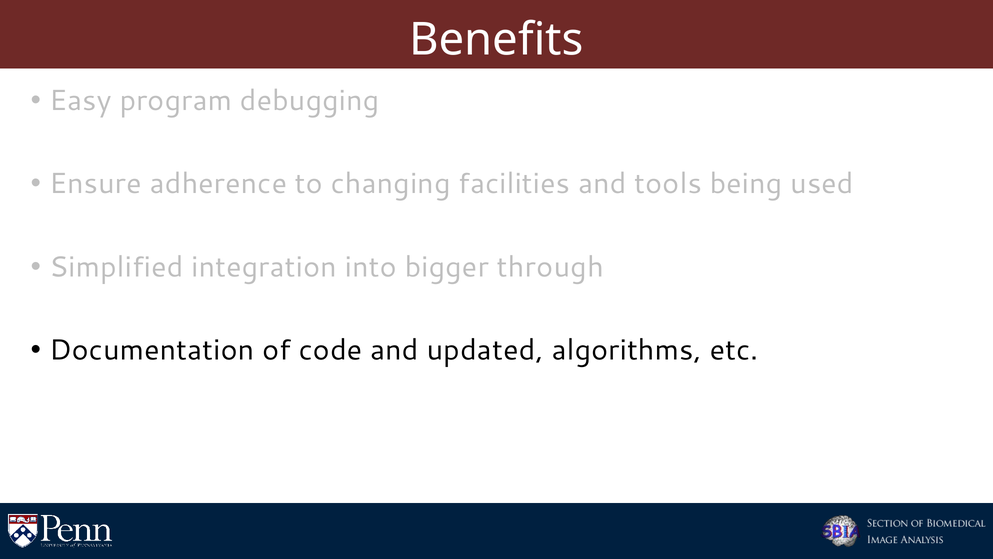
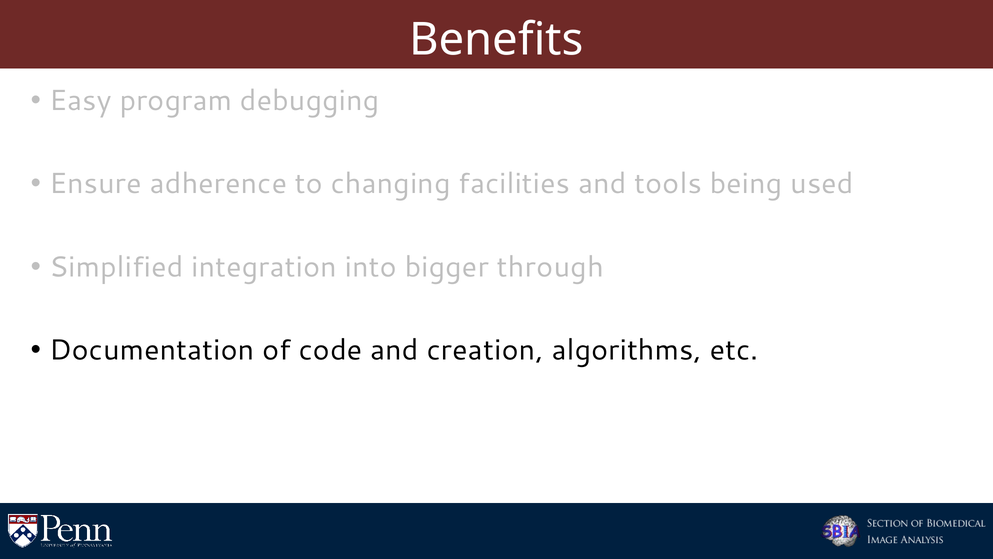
updated: updated -> creation (485, 350)
